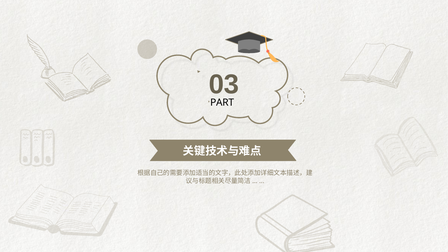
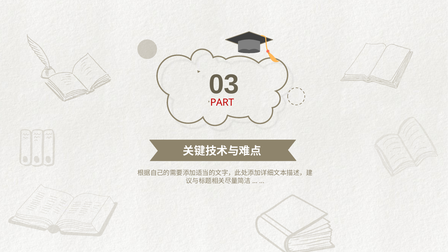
PART colour: black -> red (222, 102)
